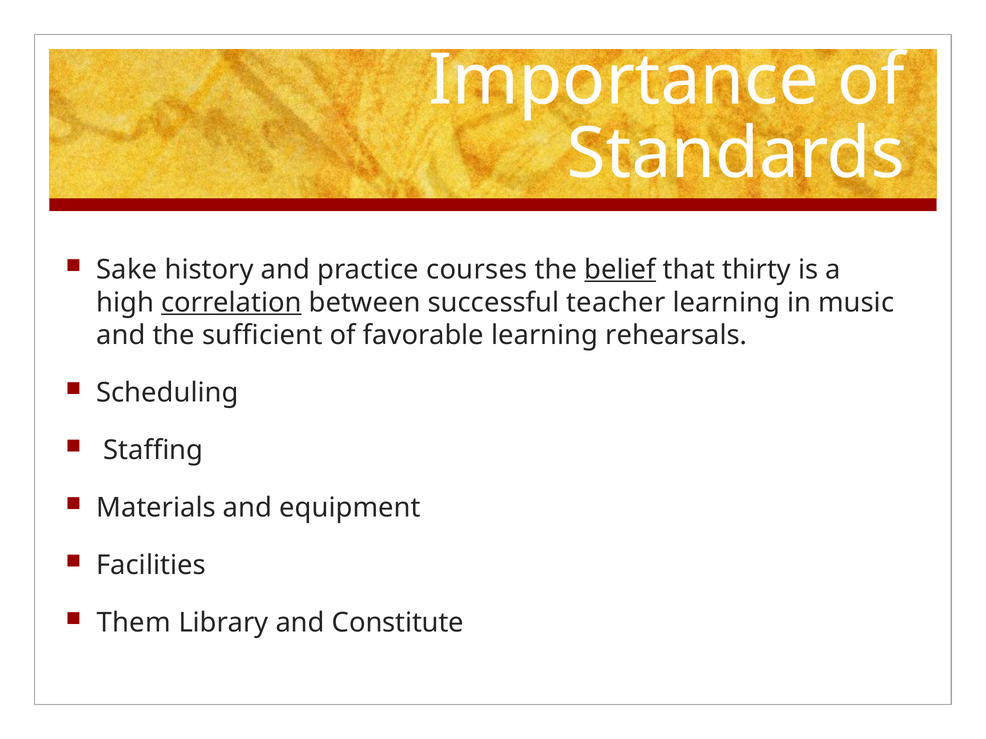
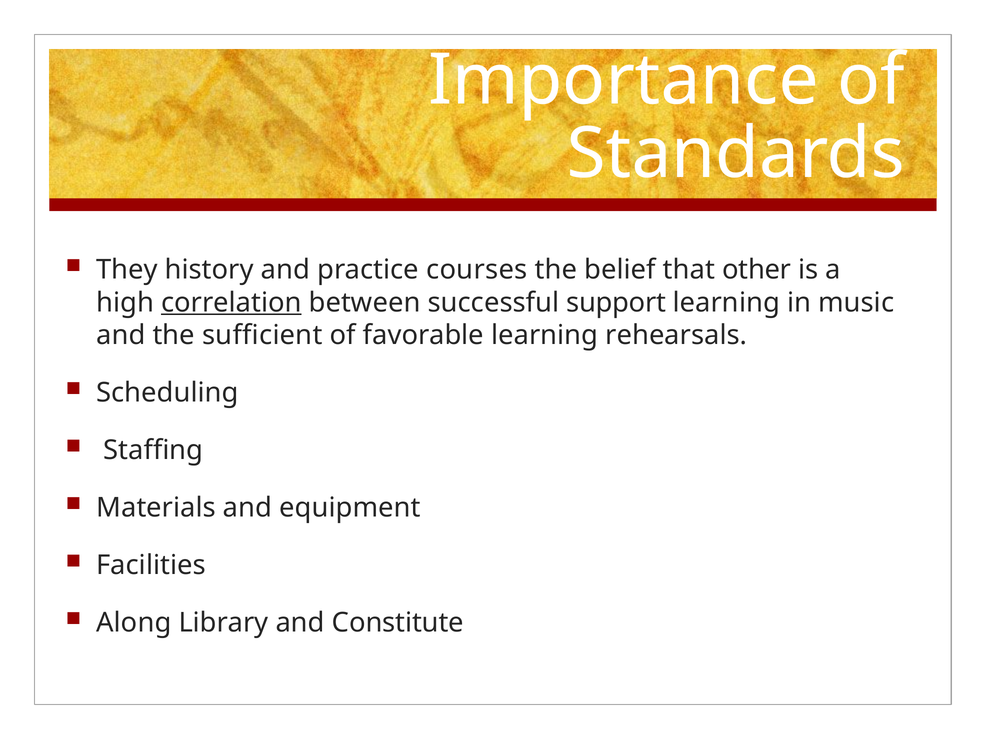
Sake: Sake -> They (127, 270)
belief underline: present -> none (620, 270)
thirty: thirty -> other (757, 270)
teacher: teacher -> support (616, 303)
Them: Them -> Along (134, 623)
